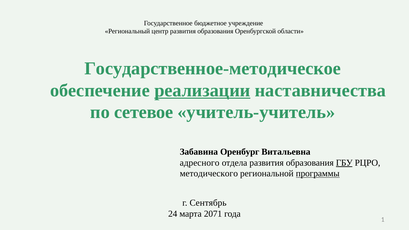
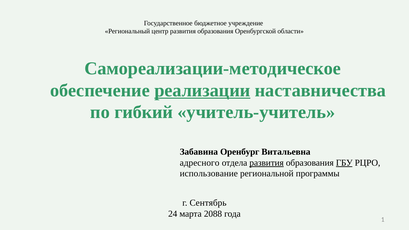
Государственное-методическое: Государственное-методическое -> Самореализации-методическое (213, 69)
сетевое: сетевое -> гибкий (144, 112)
развития underline: none -> present (267, 163)
методического: методического -> использование (209, 174)
программы underline: present -> none (318, 174)
2071: 2071 -> 2088 (213, 214)
